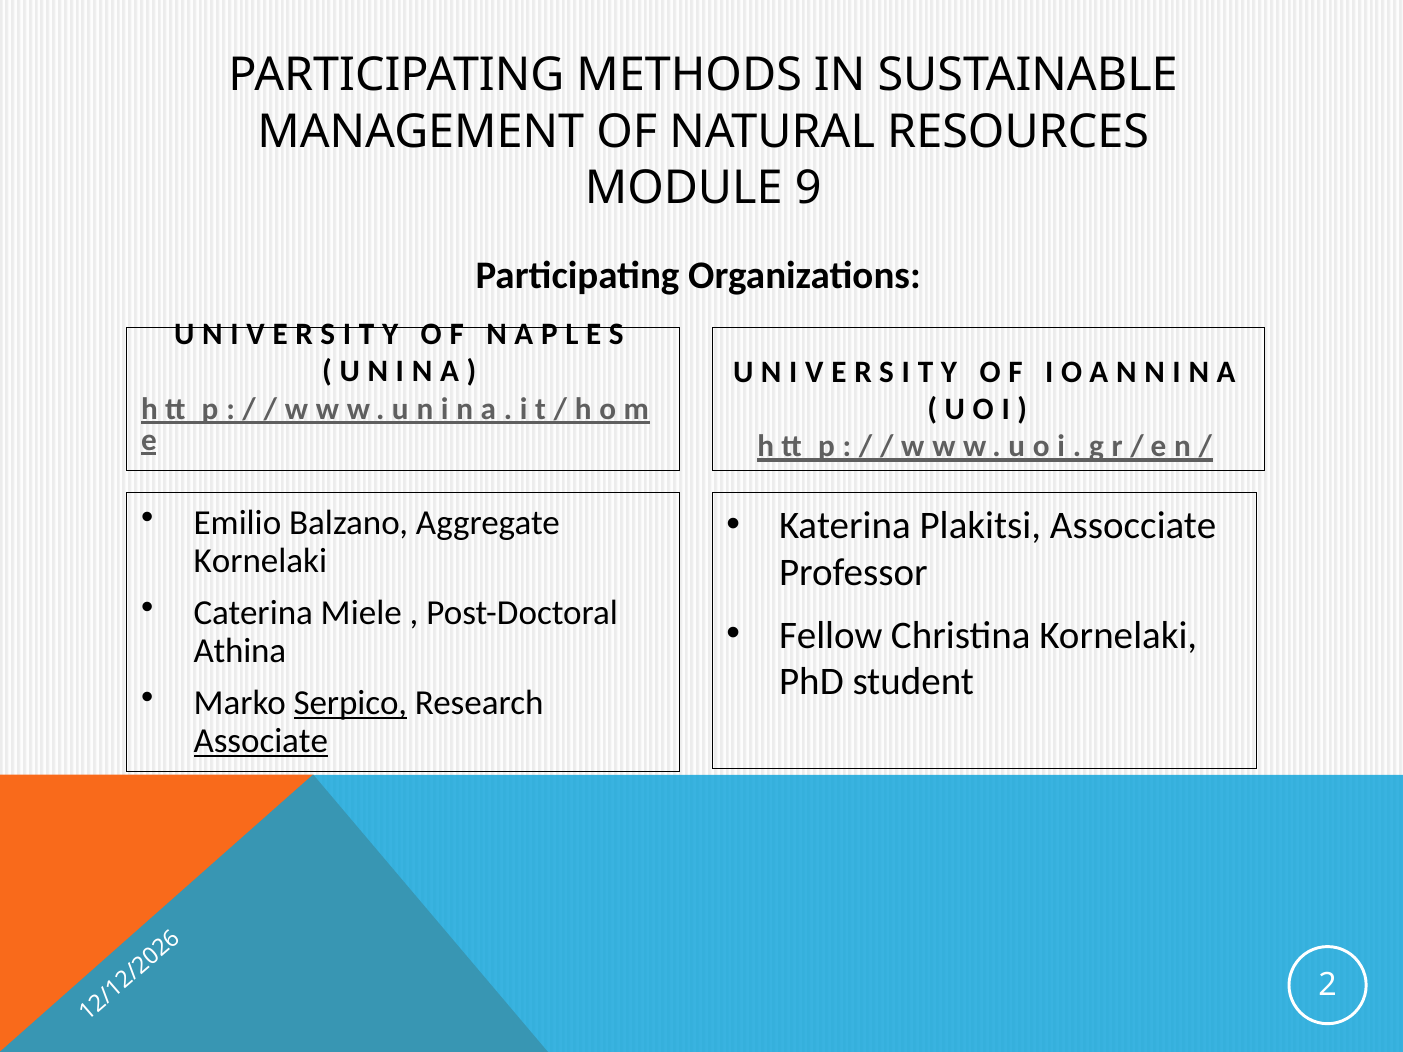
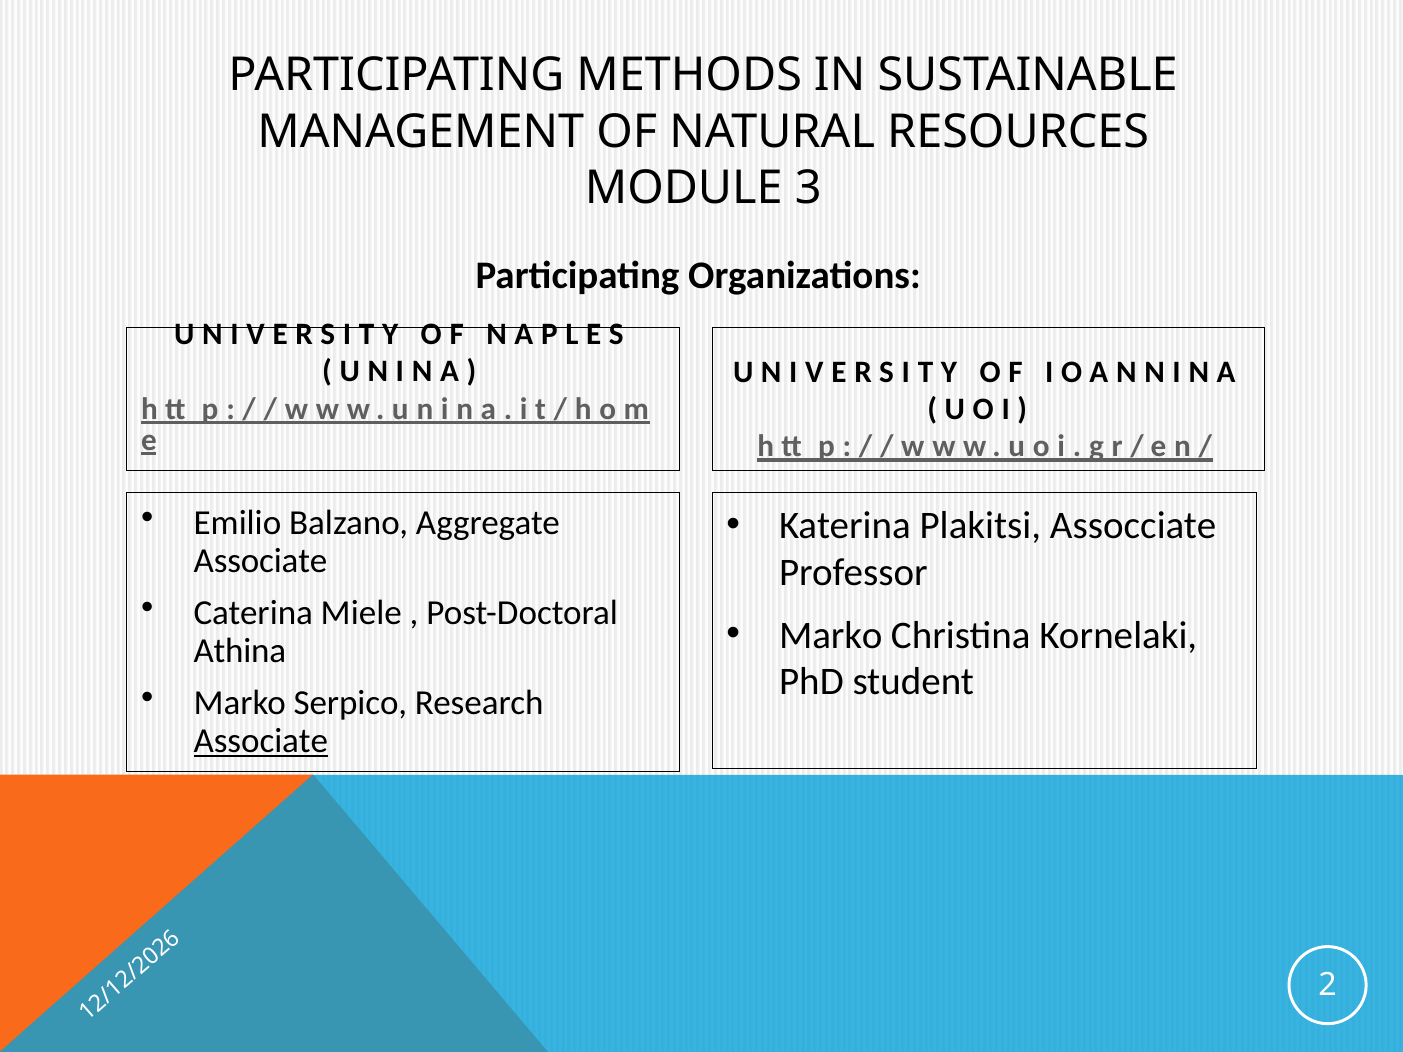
9: 9 -> 3 (808, 188)
Kornelaki: Kornelaki -> Associate (260, 561)
Fellow: Fellow -> Marko (831, 635)
Serpico underline: present -> none (350, 703)
